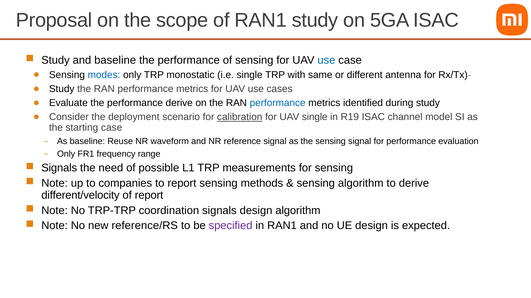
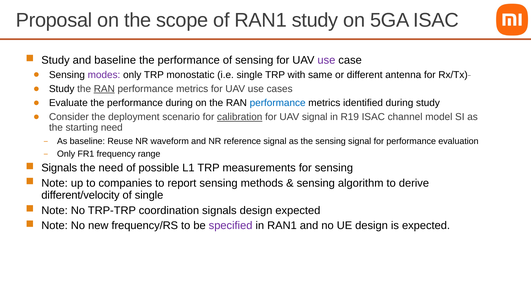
use colour: blue -> purple (326, 60)
modes colour: blue -> purple (104, 75)
RAN underline: none -> present (104, 89)
performance derive: derive -> during (179, 103)
UAV single: single -> signal (315, 117)
starting case: case -> need (112, 128)
of report: report -> single (149, 196)
design algorithm: algorithm -> expected (298, 211)
reference/RS: reference/RS -> frequency/RS (145, 226)
